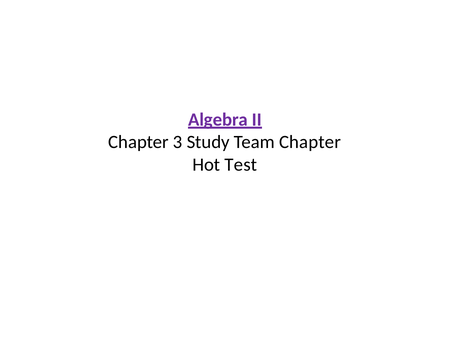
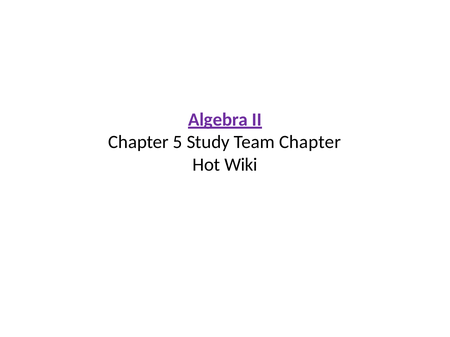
3: 3 -> 5 (178, 142)
Test: Test -> Wiki (241, 165)
